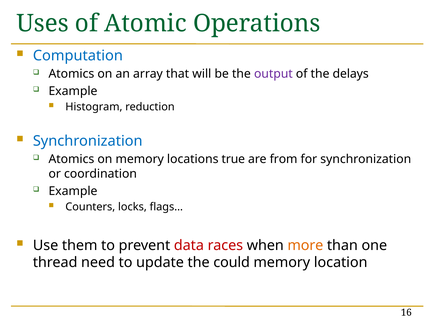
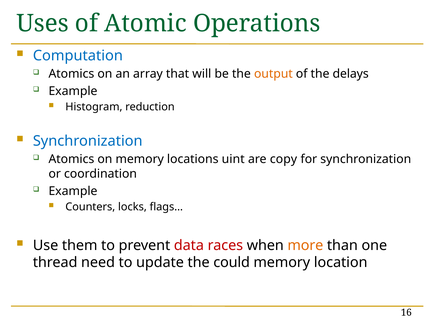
output colour: purple -> orange (273, 74)
true: true -> uint (233, 159)
from: from -> copy (283, 159)
